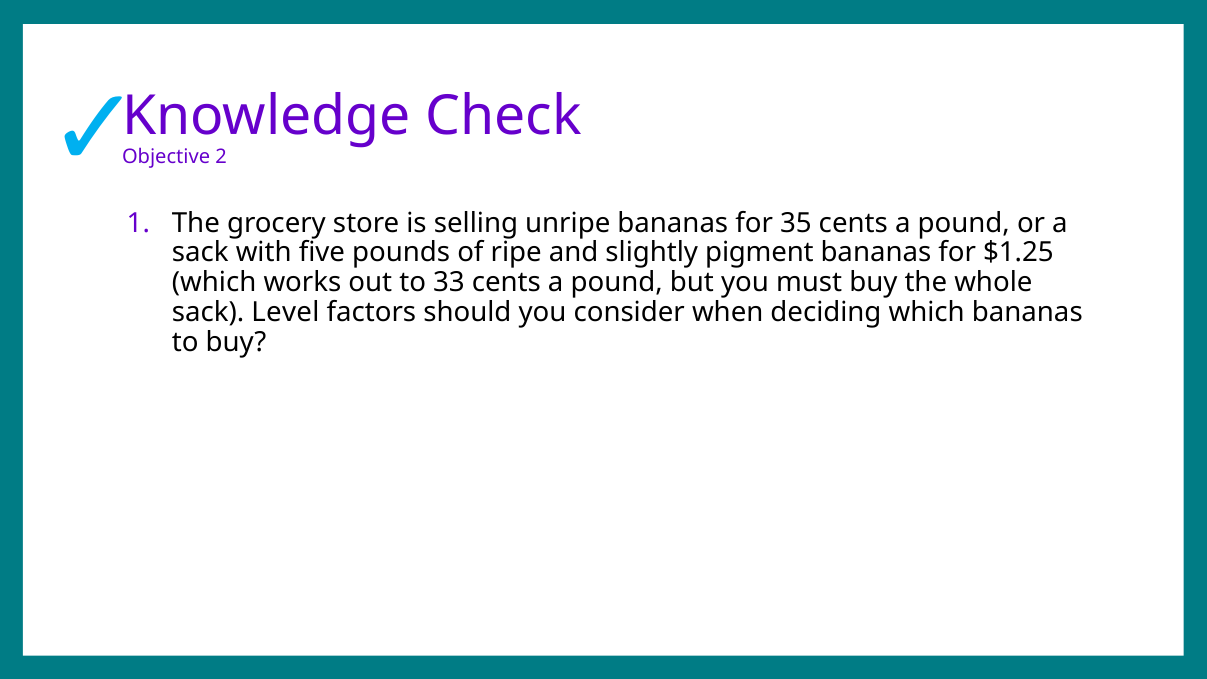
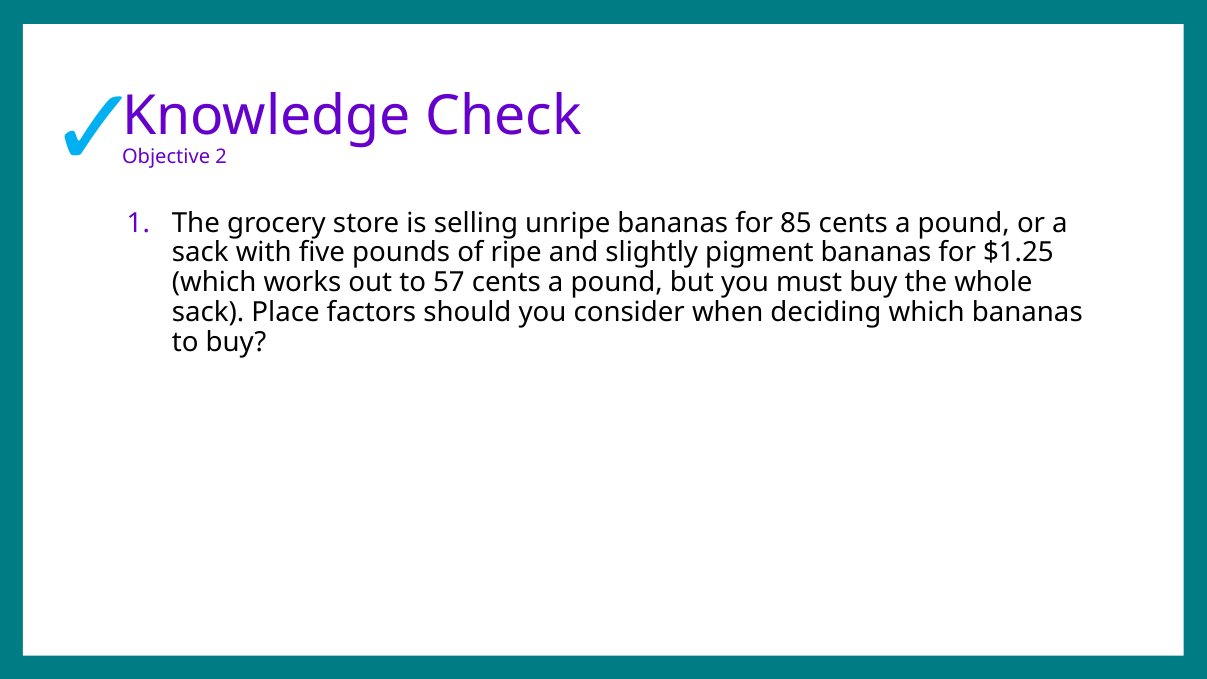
35: 35 -> 85 (796, 223)
33: 33 -> 57 (449, 283)
Level: Level -> Place (286, 312)
